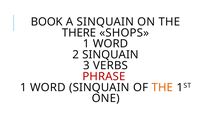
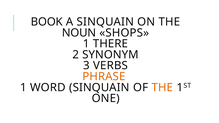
THERE: THERE -> NOUN (79, 33)
WORD: WORD -> THERE (110, 44)
2 SINQUAIN: SINQUAIN -> SYNONYM (110, 55)
PHRASE colour: red -> orange (104, 77)
